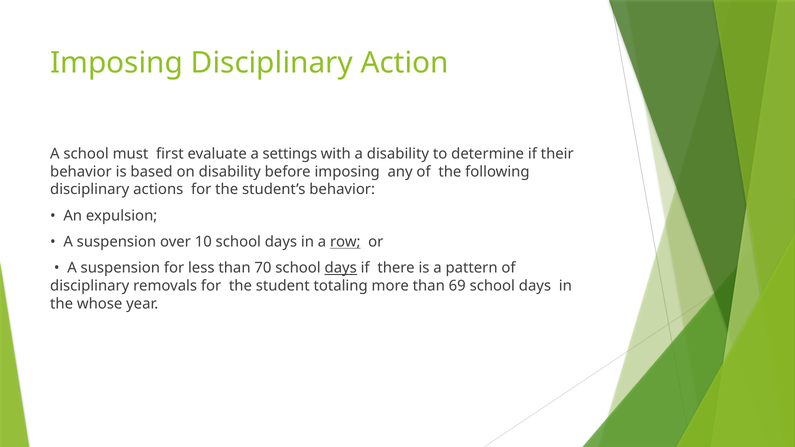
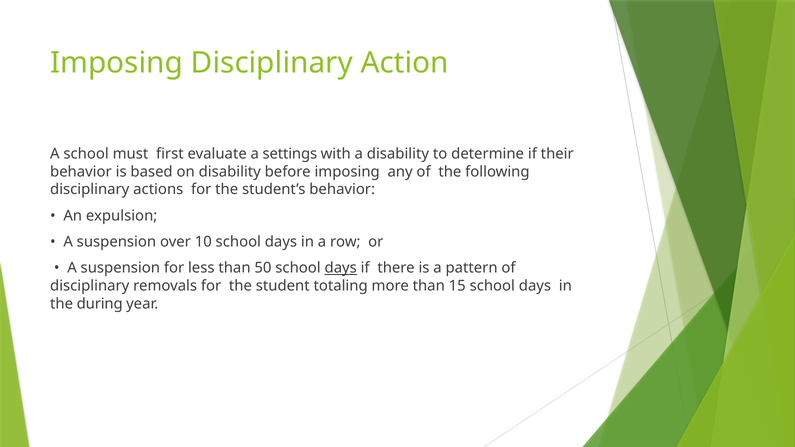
row underline: present -> none (345, 242)
70: 70 -> 50 (263, 268)
69: 69 -> 15 (457, 286)
whose: whose -> during (100, 304)
